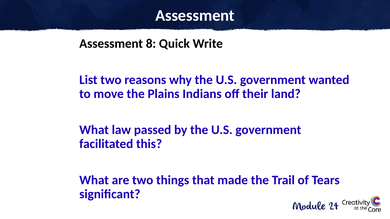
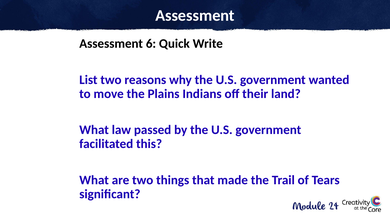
8: 8 -> 6 (151, 44)
